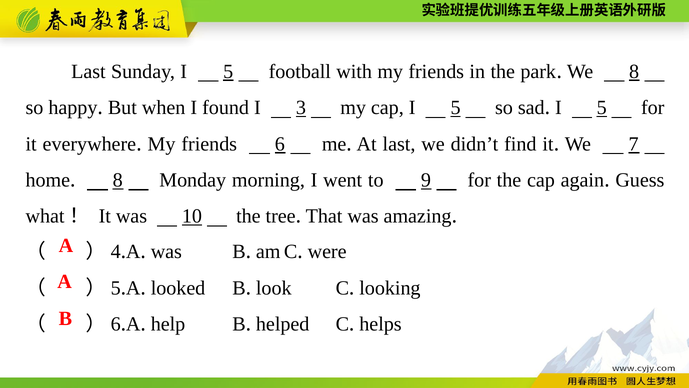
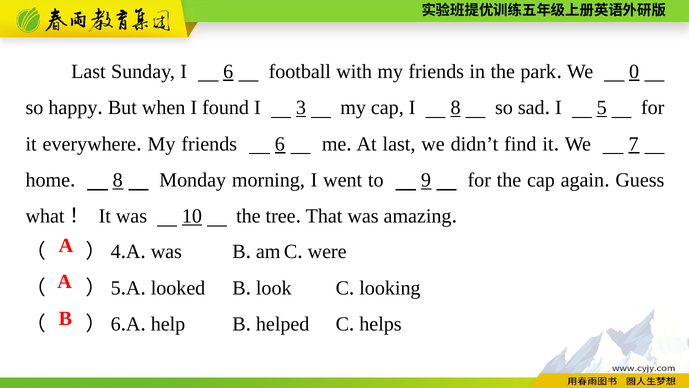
Sunday I 5: 5 -> 6 (228, 71)
We 8: 8 -> 0 (634, 71)
cap I 5: 5 -> 8 (456, 108)
